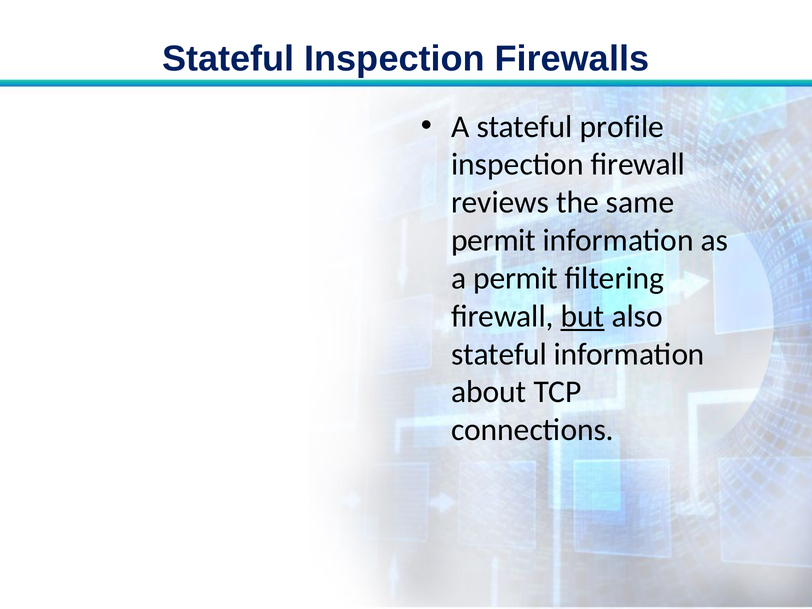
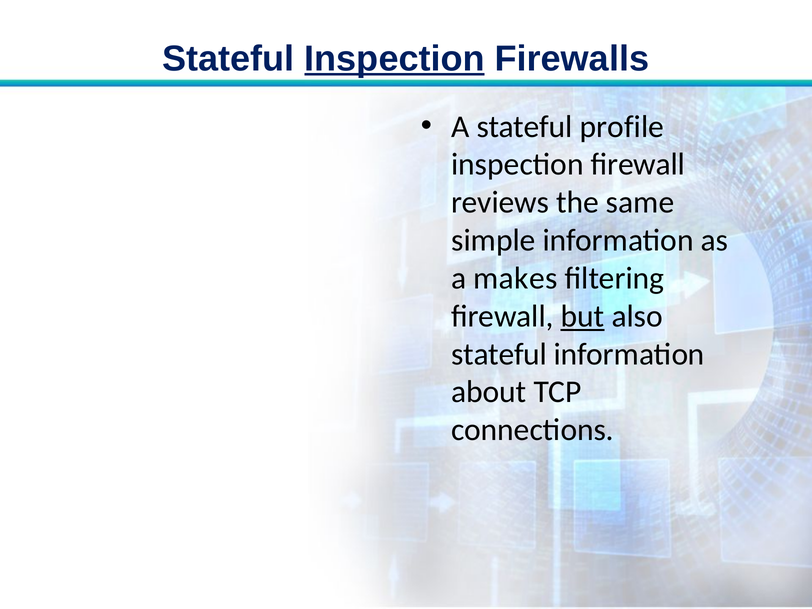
Inspection underline: none -> present (395, 59)
permit: permit -> simple (493, 240)
a permit: permit -> makes (515, 278)
